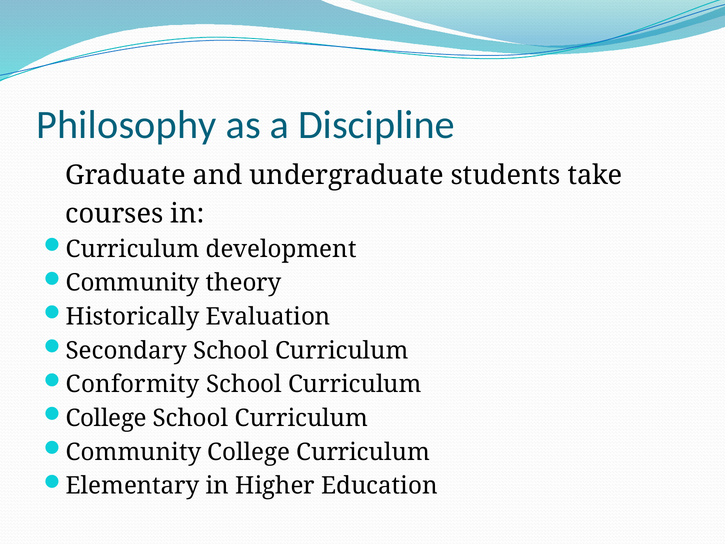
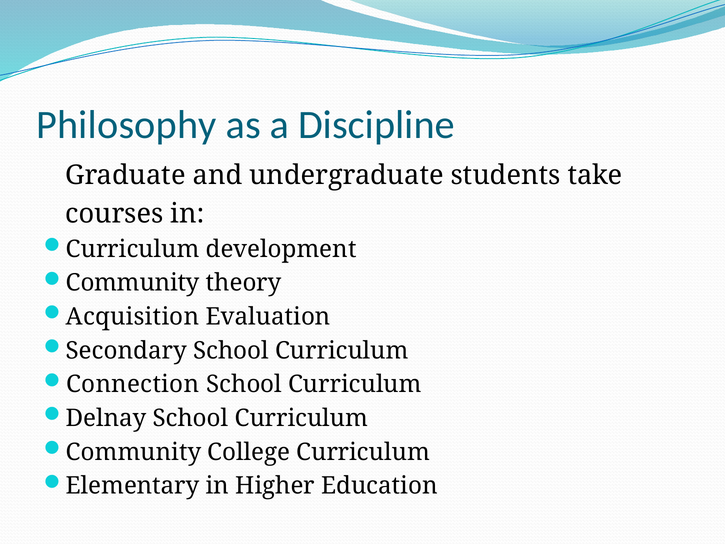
Historically: Historically -> Acquisition (133, 317)
Conformity: Conformity -> Connection (133, 384)
College: College -> Delnay (106, 418)
